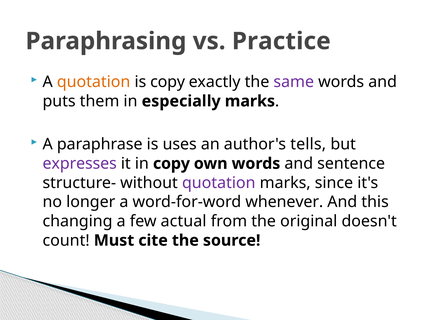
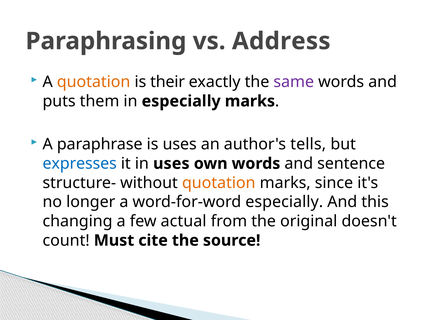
Practice: Practice -> Address (281, 41)
is copy: copy -> their (168, 82)
expresses colour: purple -> blue (80, 163)
in copy: copy -> uses (171, 163)
quotation colour: purple -> orange (219, 182)
word-for-word whenever: whenever -> especially (284, 202)
